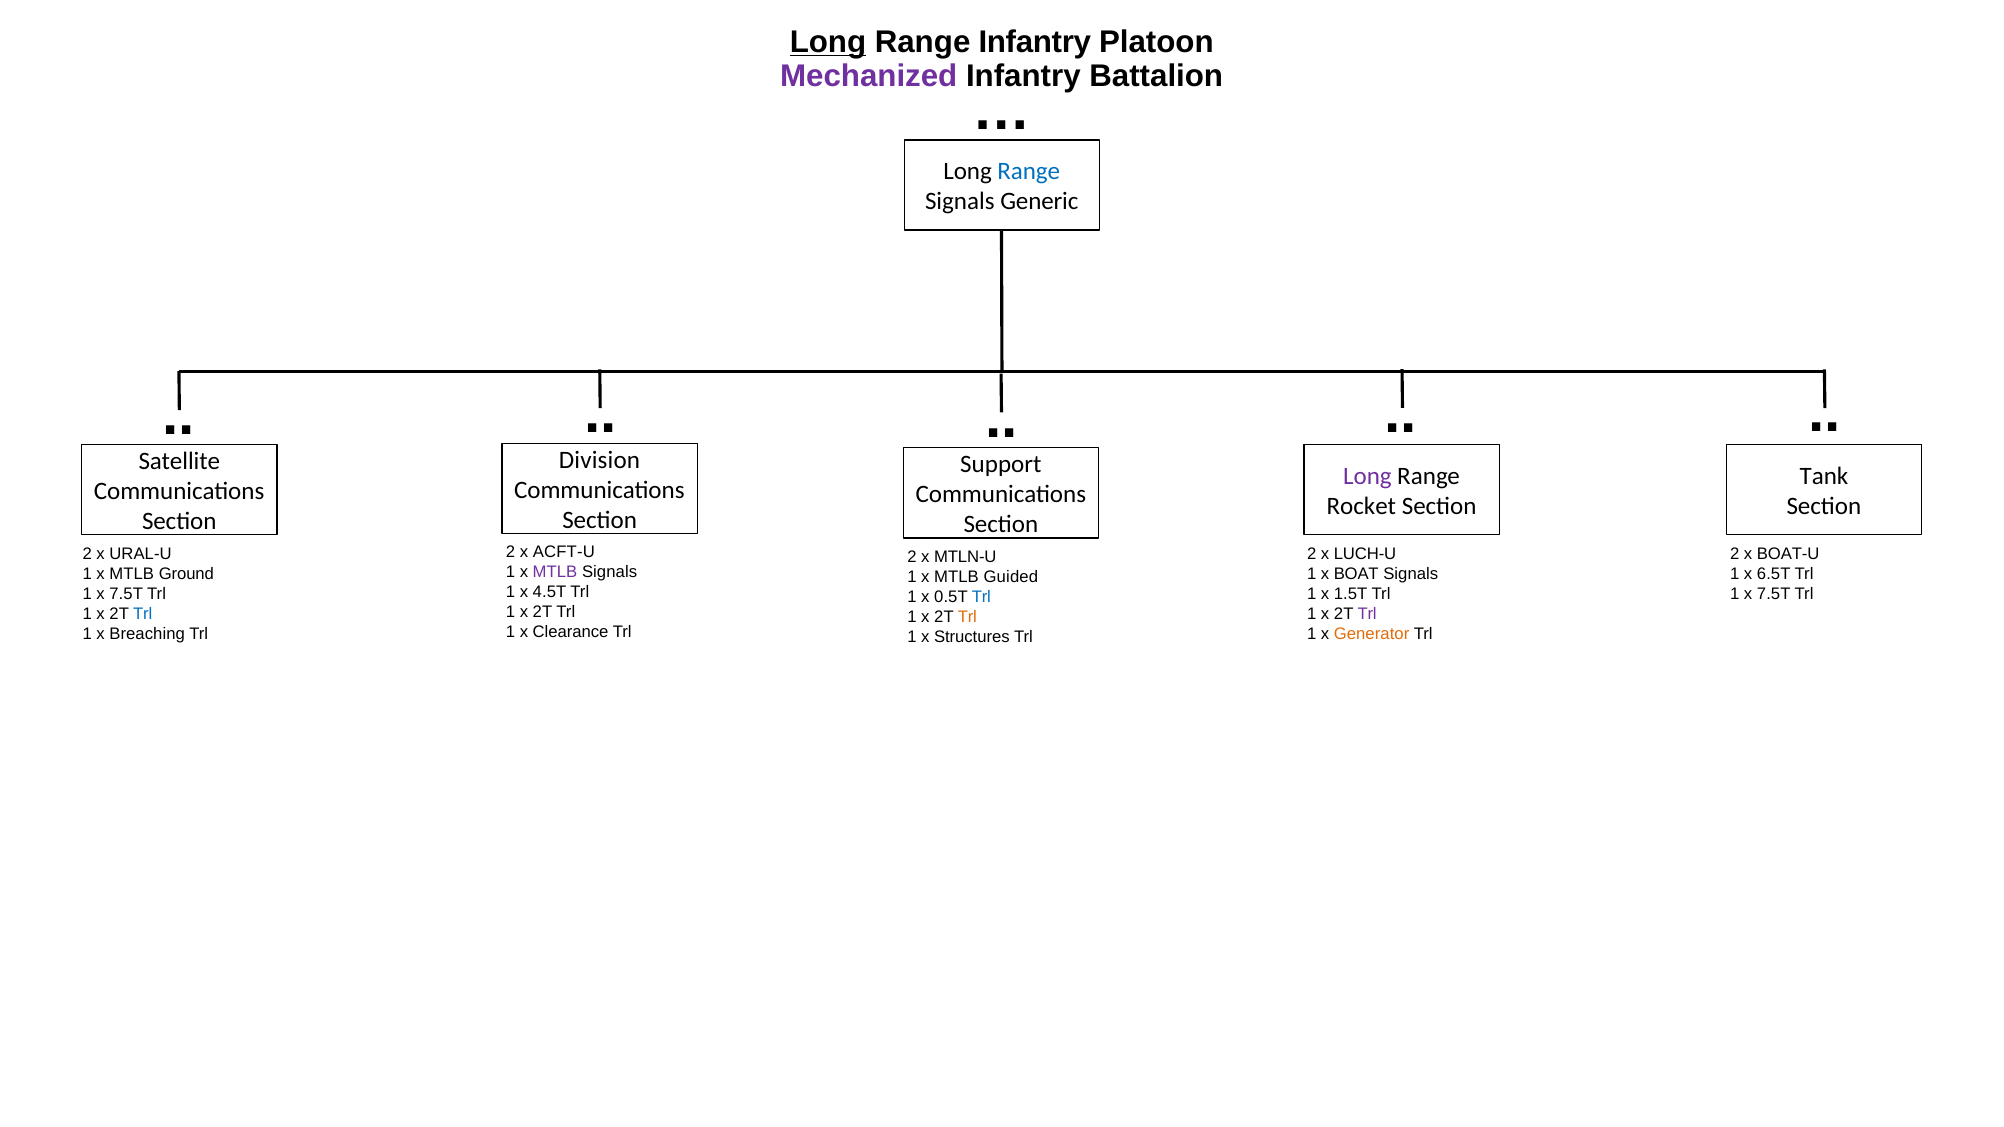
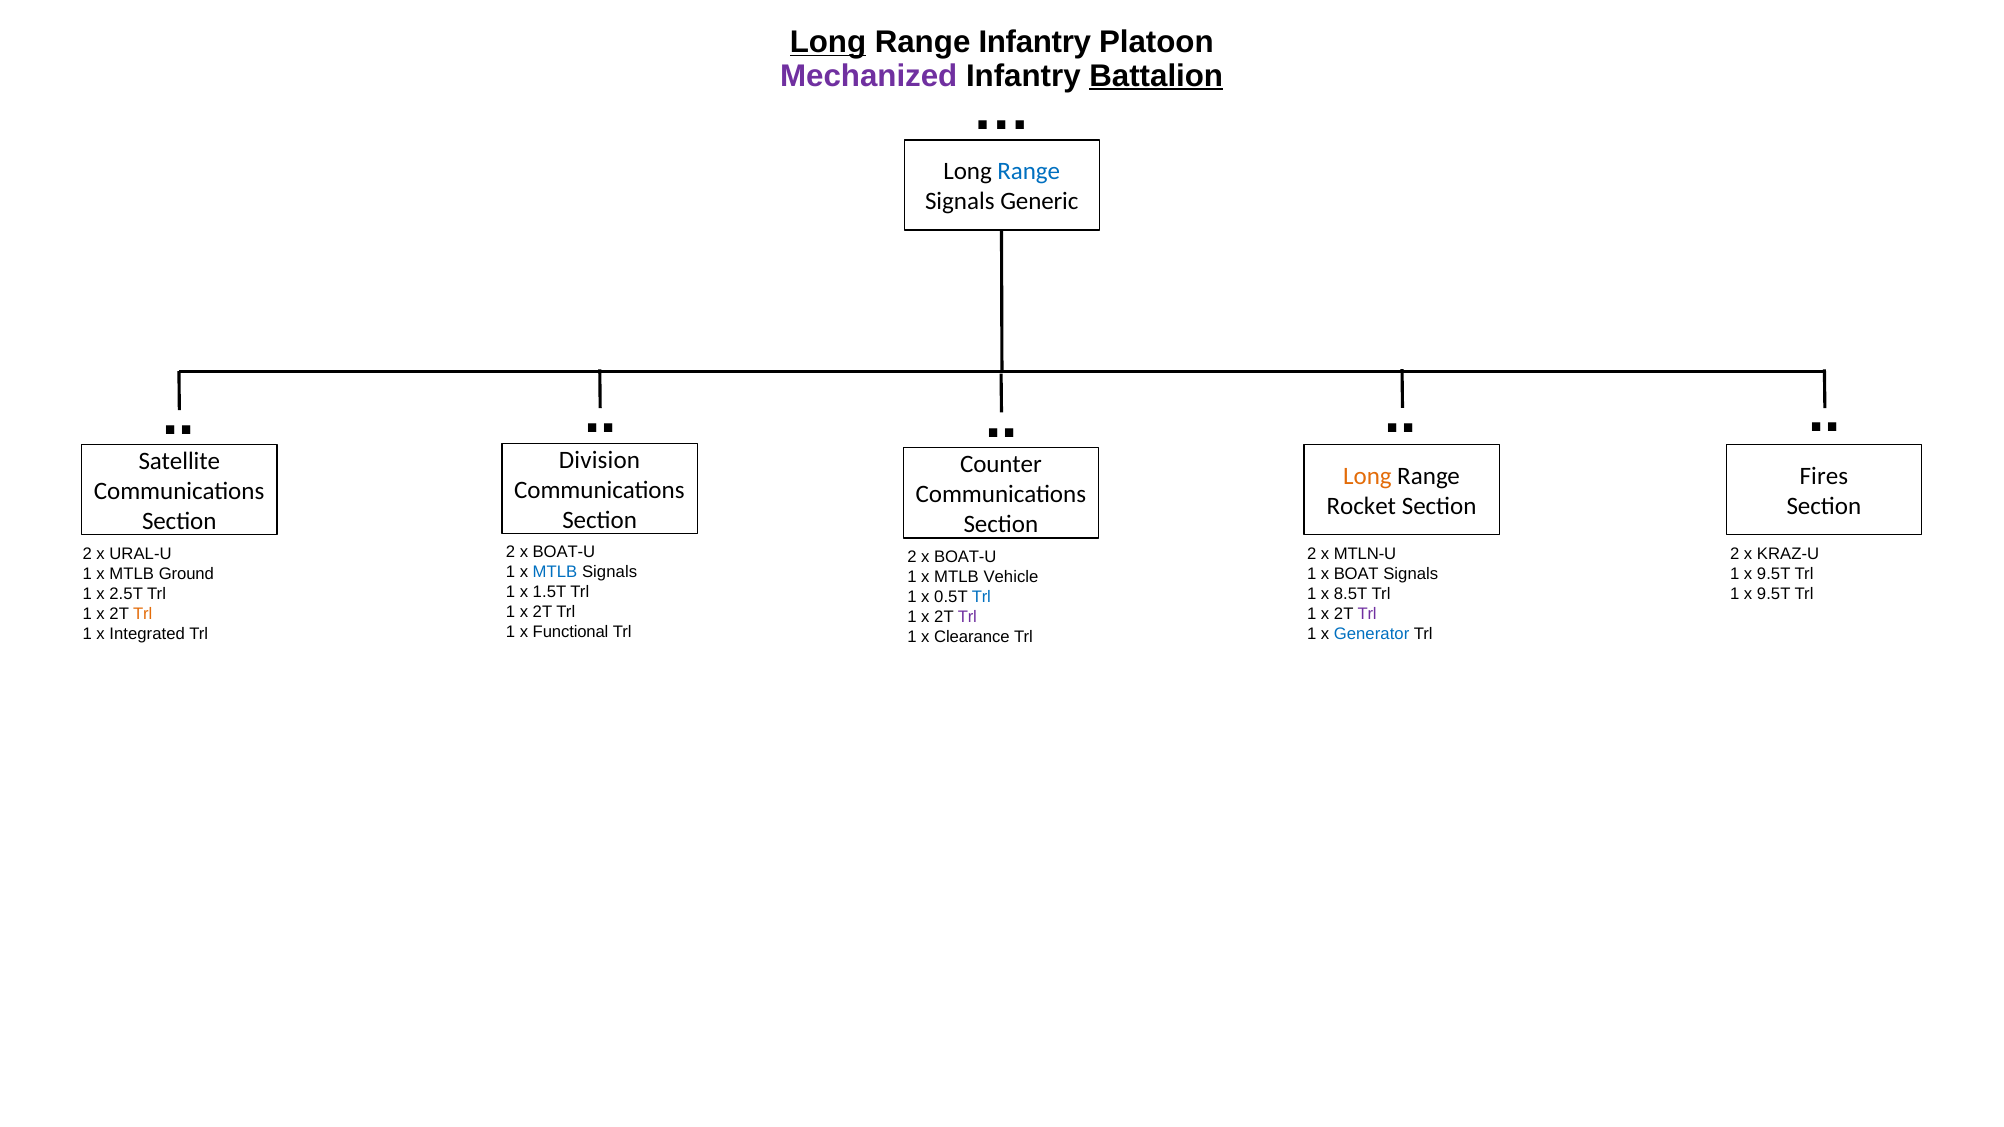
Battalion underline: none -> present (1156, 76)
Support: Support -> Counter (1001, 465)
Long colour: purple -> orange (1367, 476)
Tank: Tank -> Fires (1824, 476)
ACFT-U: ACFT-U -> BOAT-U (564, 552)
LUCH-U: LUCH-U -> MTLN-U (1365, 554)
BOAT-U: BOAT-U -> KRAZ-U (1788, 554)
MTLN-U: MTLN-U -> BOAT-U (965, 557)
MTLB colour: purple -> blue (555, 572)
6.5T: 6.5T -> 9.5T (1774, 574)
Guided: Guided -> Vehicle (1011, 577)
4.5T: 4.5T -> 1.5T (550, 592)
7.5T: 7.5T -> 2.5T (126, 594)
1.5T: 1.5T -> 8.5T (1351, 594)
7.5T: 7.5T -> 9.5T (1774, 594)
Trl colour: blue -> orange (143, 614)
Trl colour: orange -> purple (967, 617)
Clearance: Clearance -> Functional (571, 632)
Breaching: Breaching -> Integrated (147, 634)
Generator colour: orange -> blue (1372, 634)
Structures: Structures -> Clearance (972, 637)
